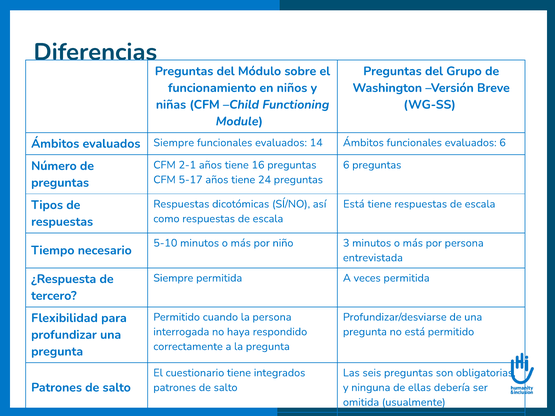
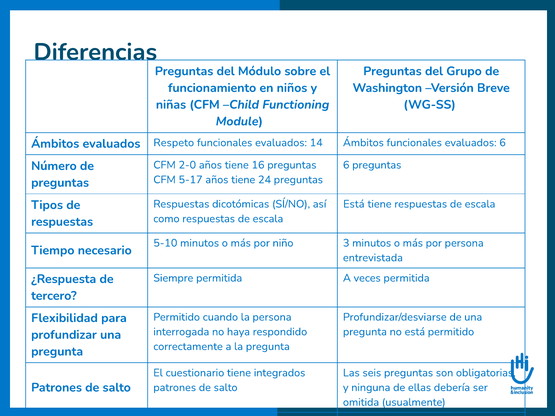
evaluados Siempre: Siempre -> Respeto (174, 143)
2-1: 2-1 -> 2-0 (187, 165)
